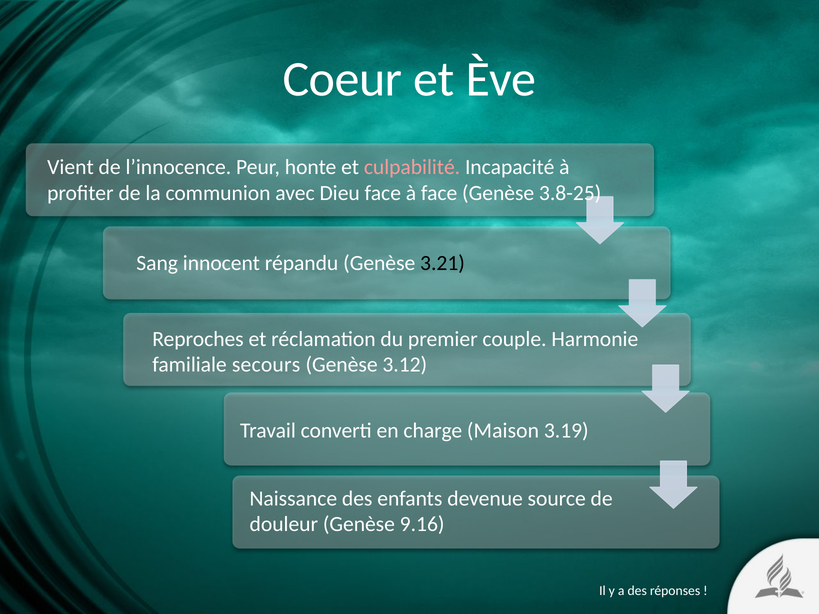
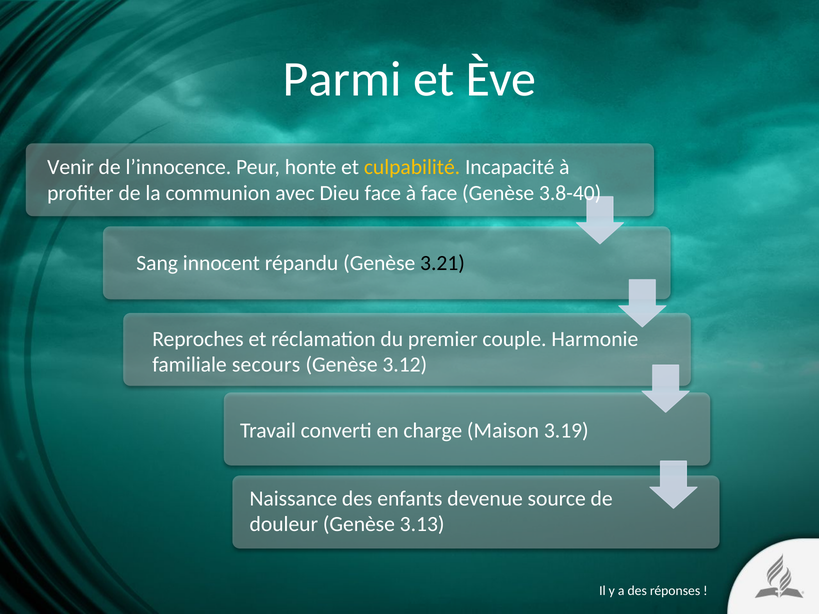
Coeur: Coeur -> Parmi (342, 79)
Vient: Vient -> Venir (70, 167)
culpabilité colour: pink -> yellow (412, 167)
3.8-25: 3.8-25 -> 3.8-40 (570, 193)
9.16: 9.16 -> 3.13 (422, 525)
